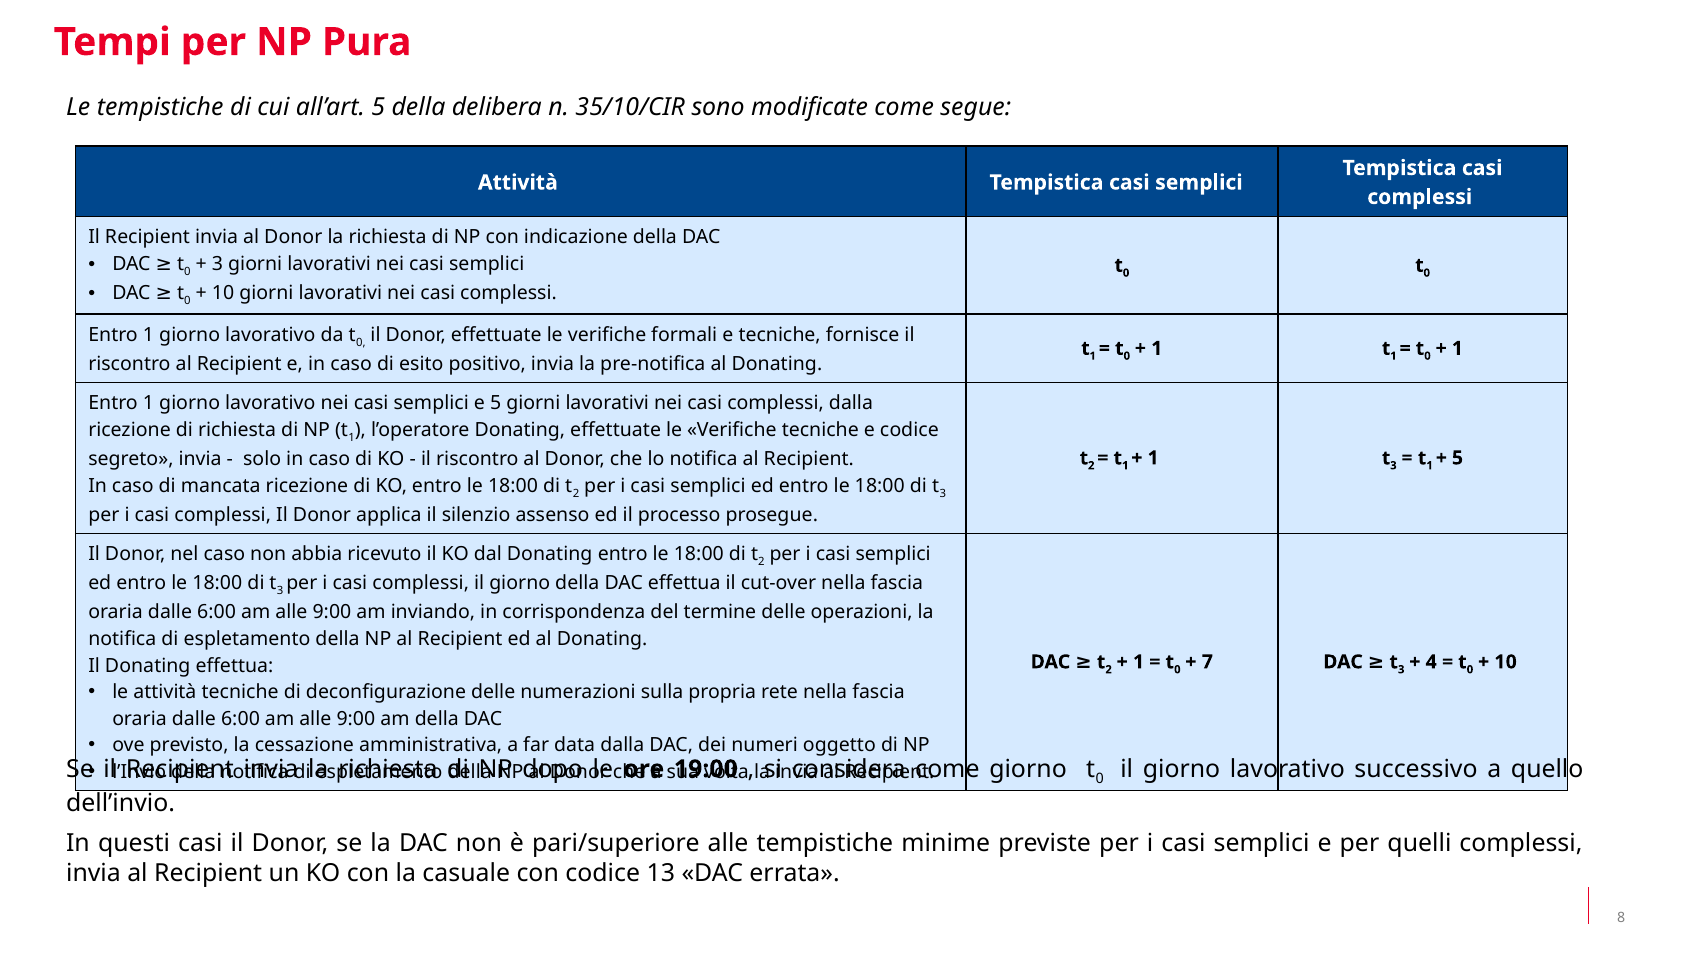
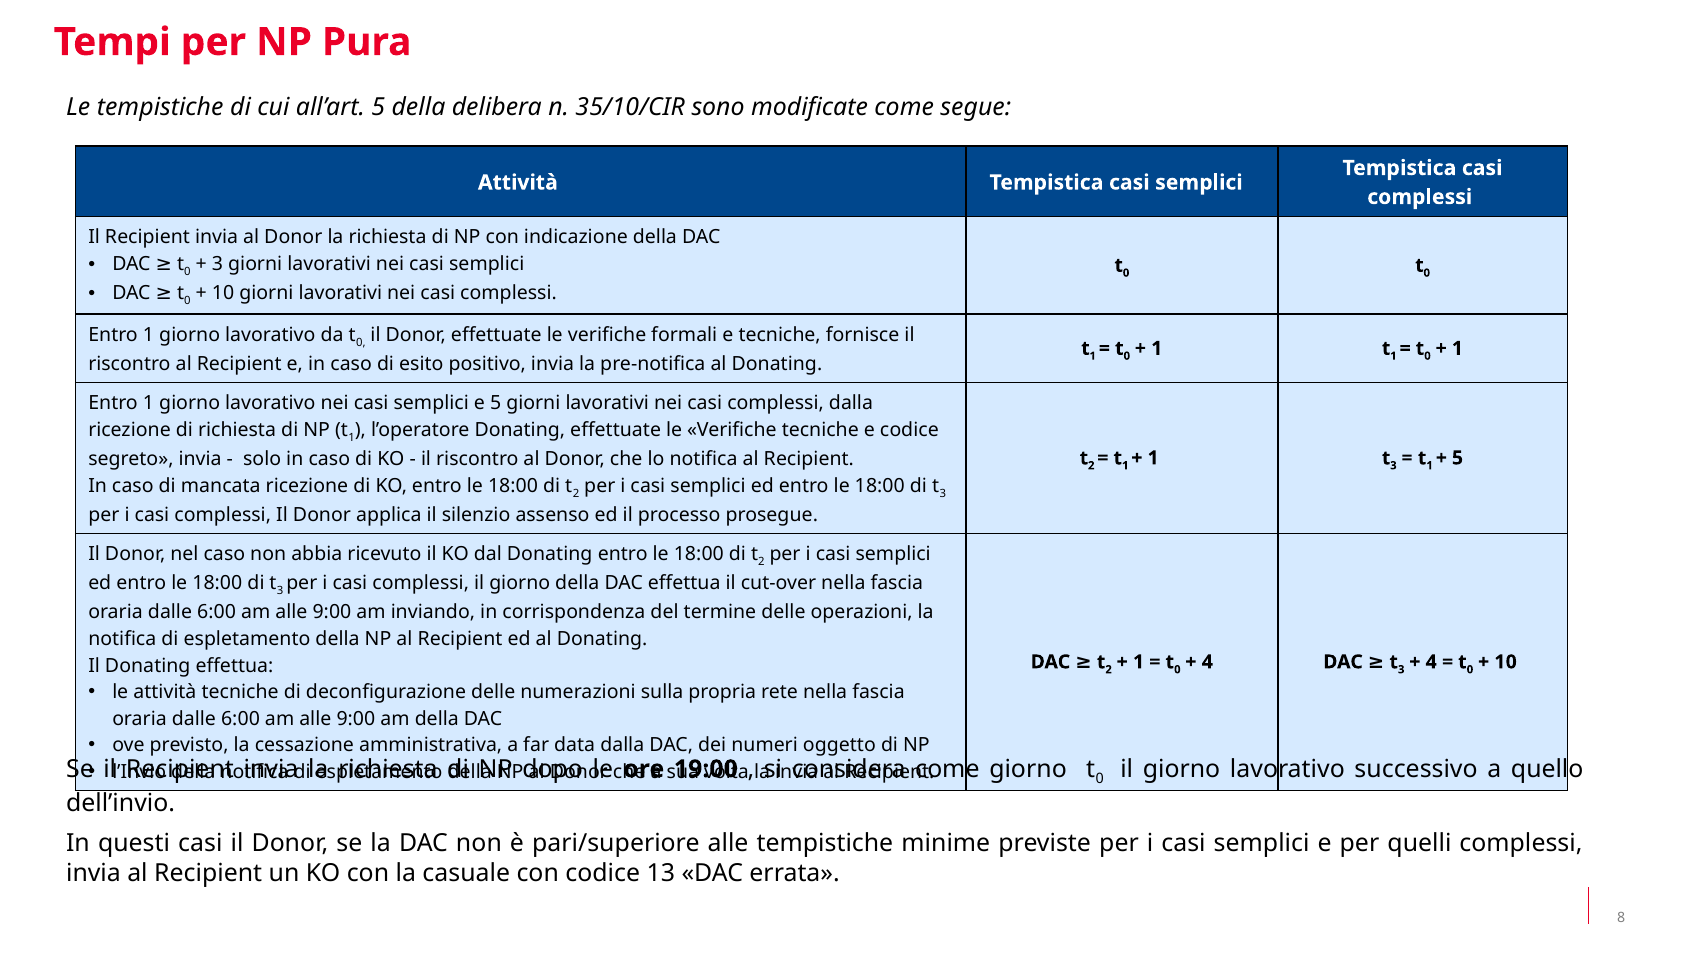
7: 7 -> 4 (1207, 662)
